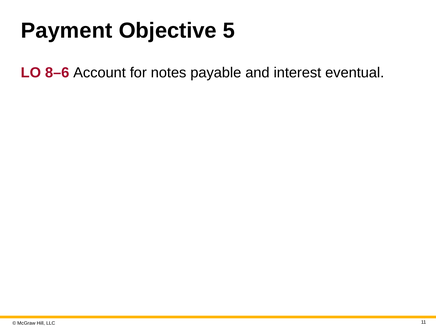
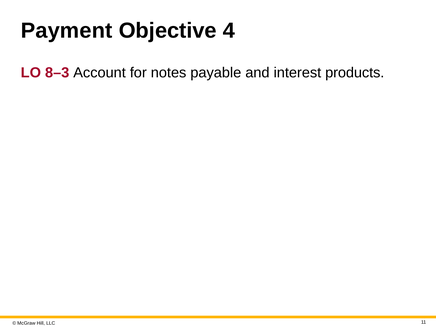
5: 5 -> 4 (229, 31)
8–6: 8–6 -> 8–3 (57, 73)
eventual: eventual -> products (355, 73)
